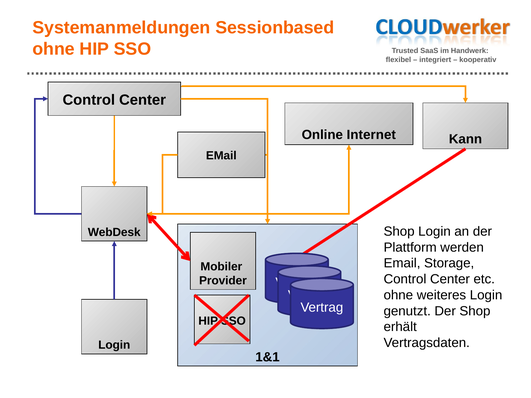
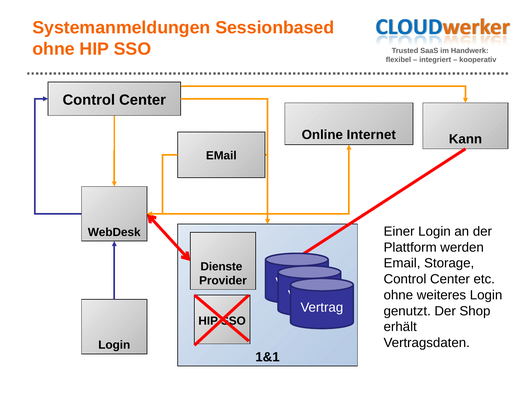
Shop: Shop -> Einer (399, 232)
Mobiler: Mobiler -> Dienste (221, 267)
